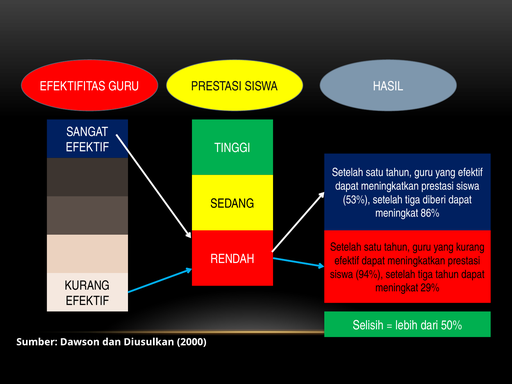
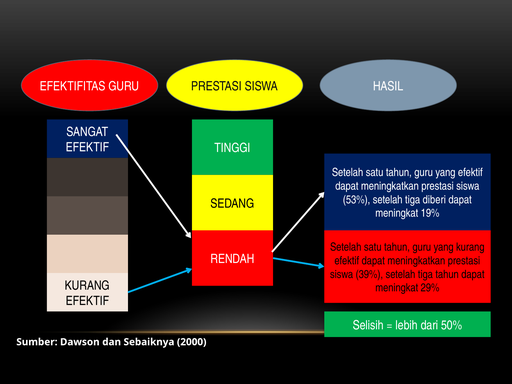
86%: 86% -> 19% (430, 213)
94%: 94% -> 39% (369, 274)
Diusulkan: Diusulkan -> Sebaiknya (149, 342)
